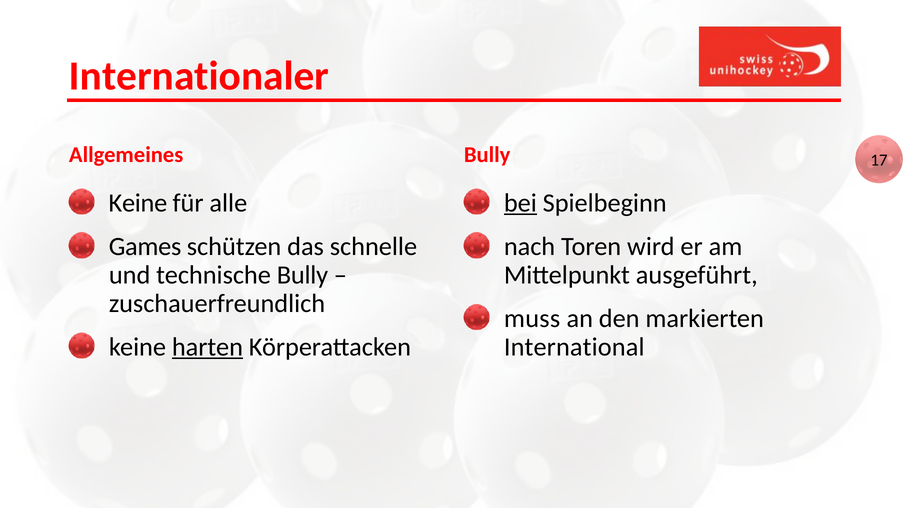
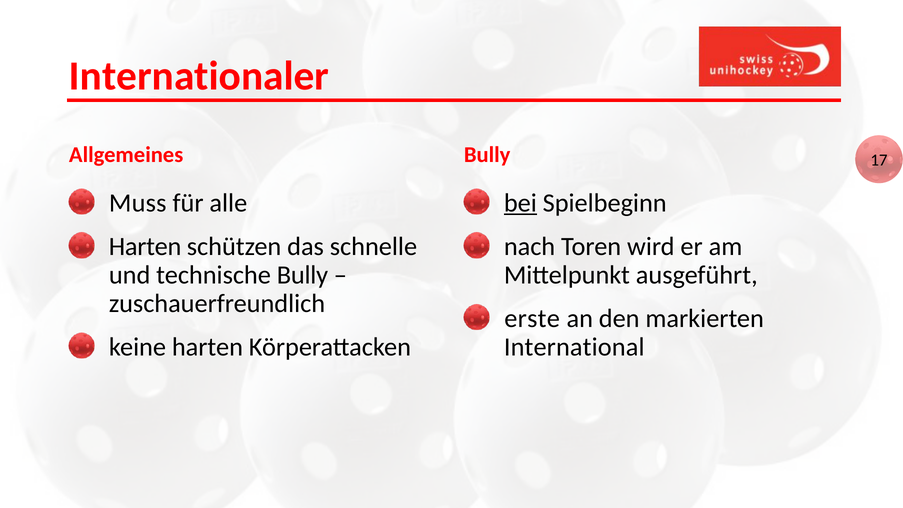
Keine: Keine -> Muss (138, 203)
Games: Games -> Harten (145, 247)
muss: muss -> erste (532, 318)
harten underline: present -> none (207, 347)
